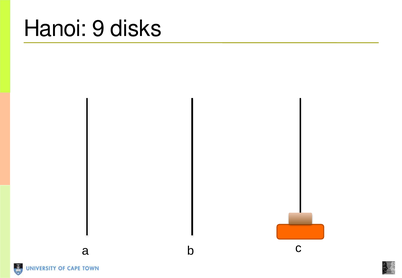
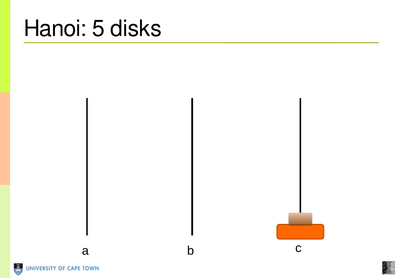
9: 9 -> 5 (98, 29)
